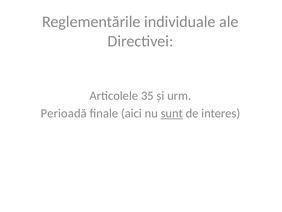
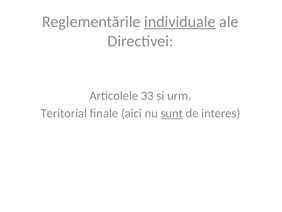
individuale underline: none -> present (180, 22)
35: 35 -> 33 (147, 96)
Perioadă: Perioadă -> Teritorial (64, 113)
